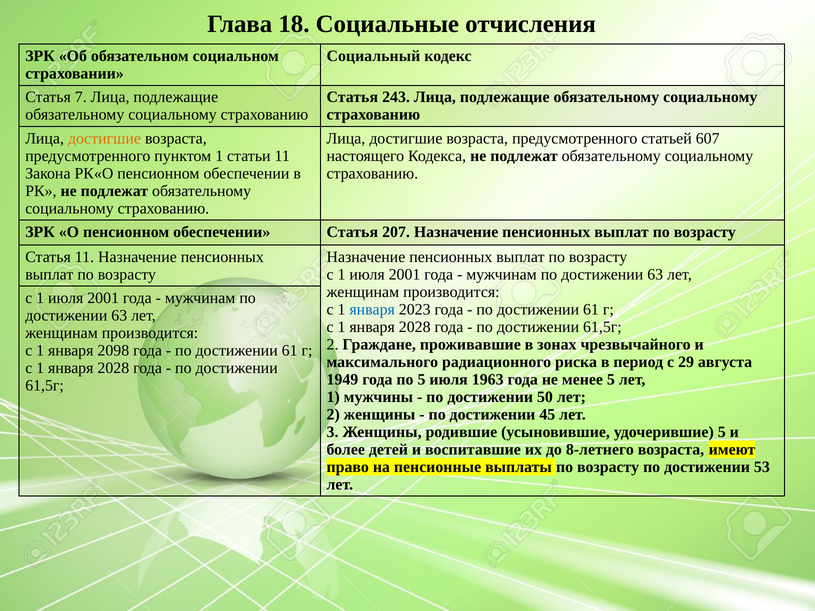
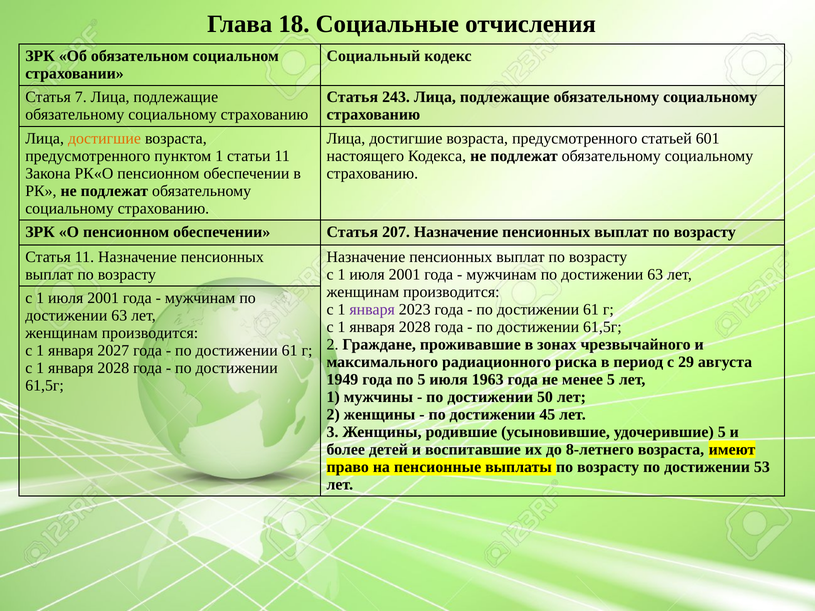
607: 607 -> 601 (708, 138)
января colour: blue -> purple (372, 310)
2098: 2098 -> 2027 (113, 351)
